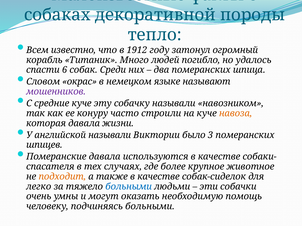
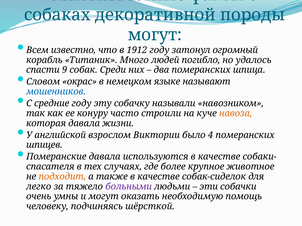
тепло: тепло -> могут (155, 35)
6: 6 -> 9 (65, 70)
мошенников colour: purple -> blue (56, 92)
средние куче: куче -> году (82, 104)
английской называли: называли -> взрослом (110, 135)
3: 3 -> 4 (211, 135)
больными colour: blue -> purple (129, 187)
подчиняясь больными: больными -> шёрсткой (150, 207)
